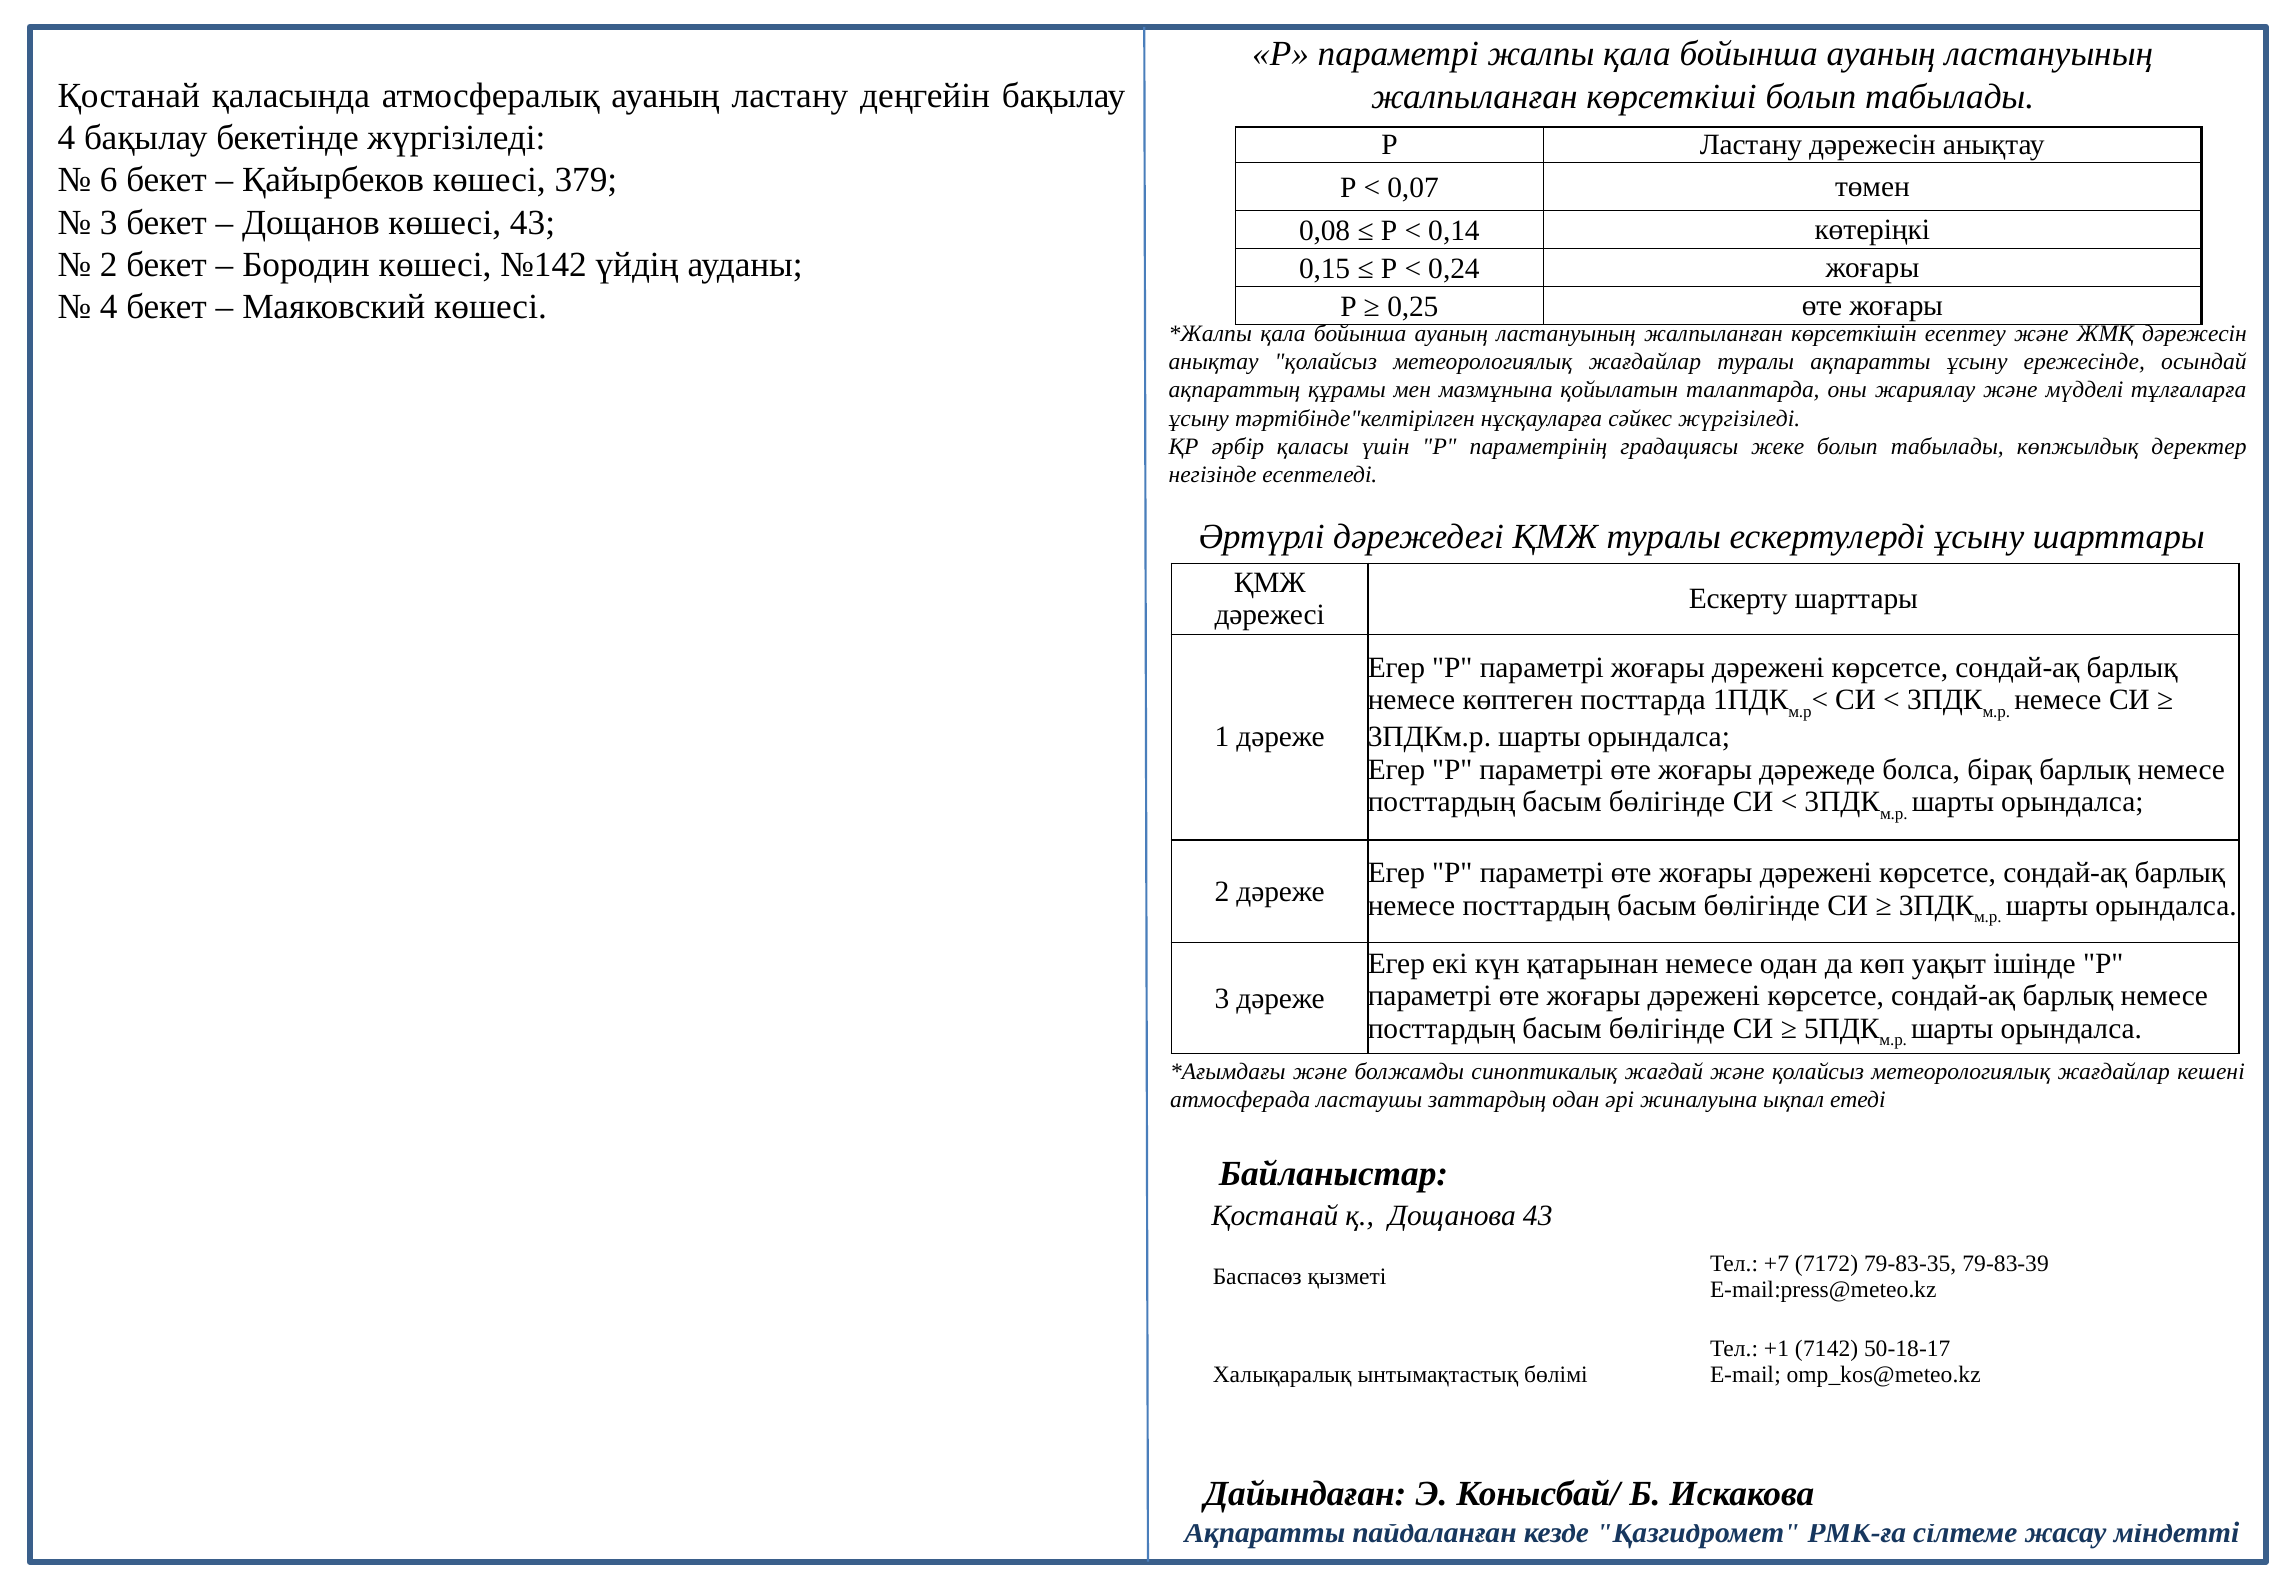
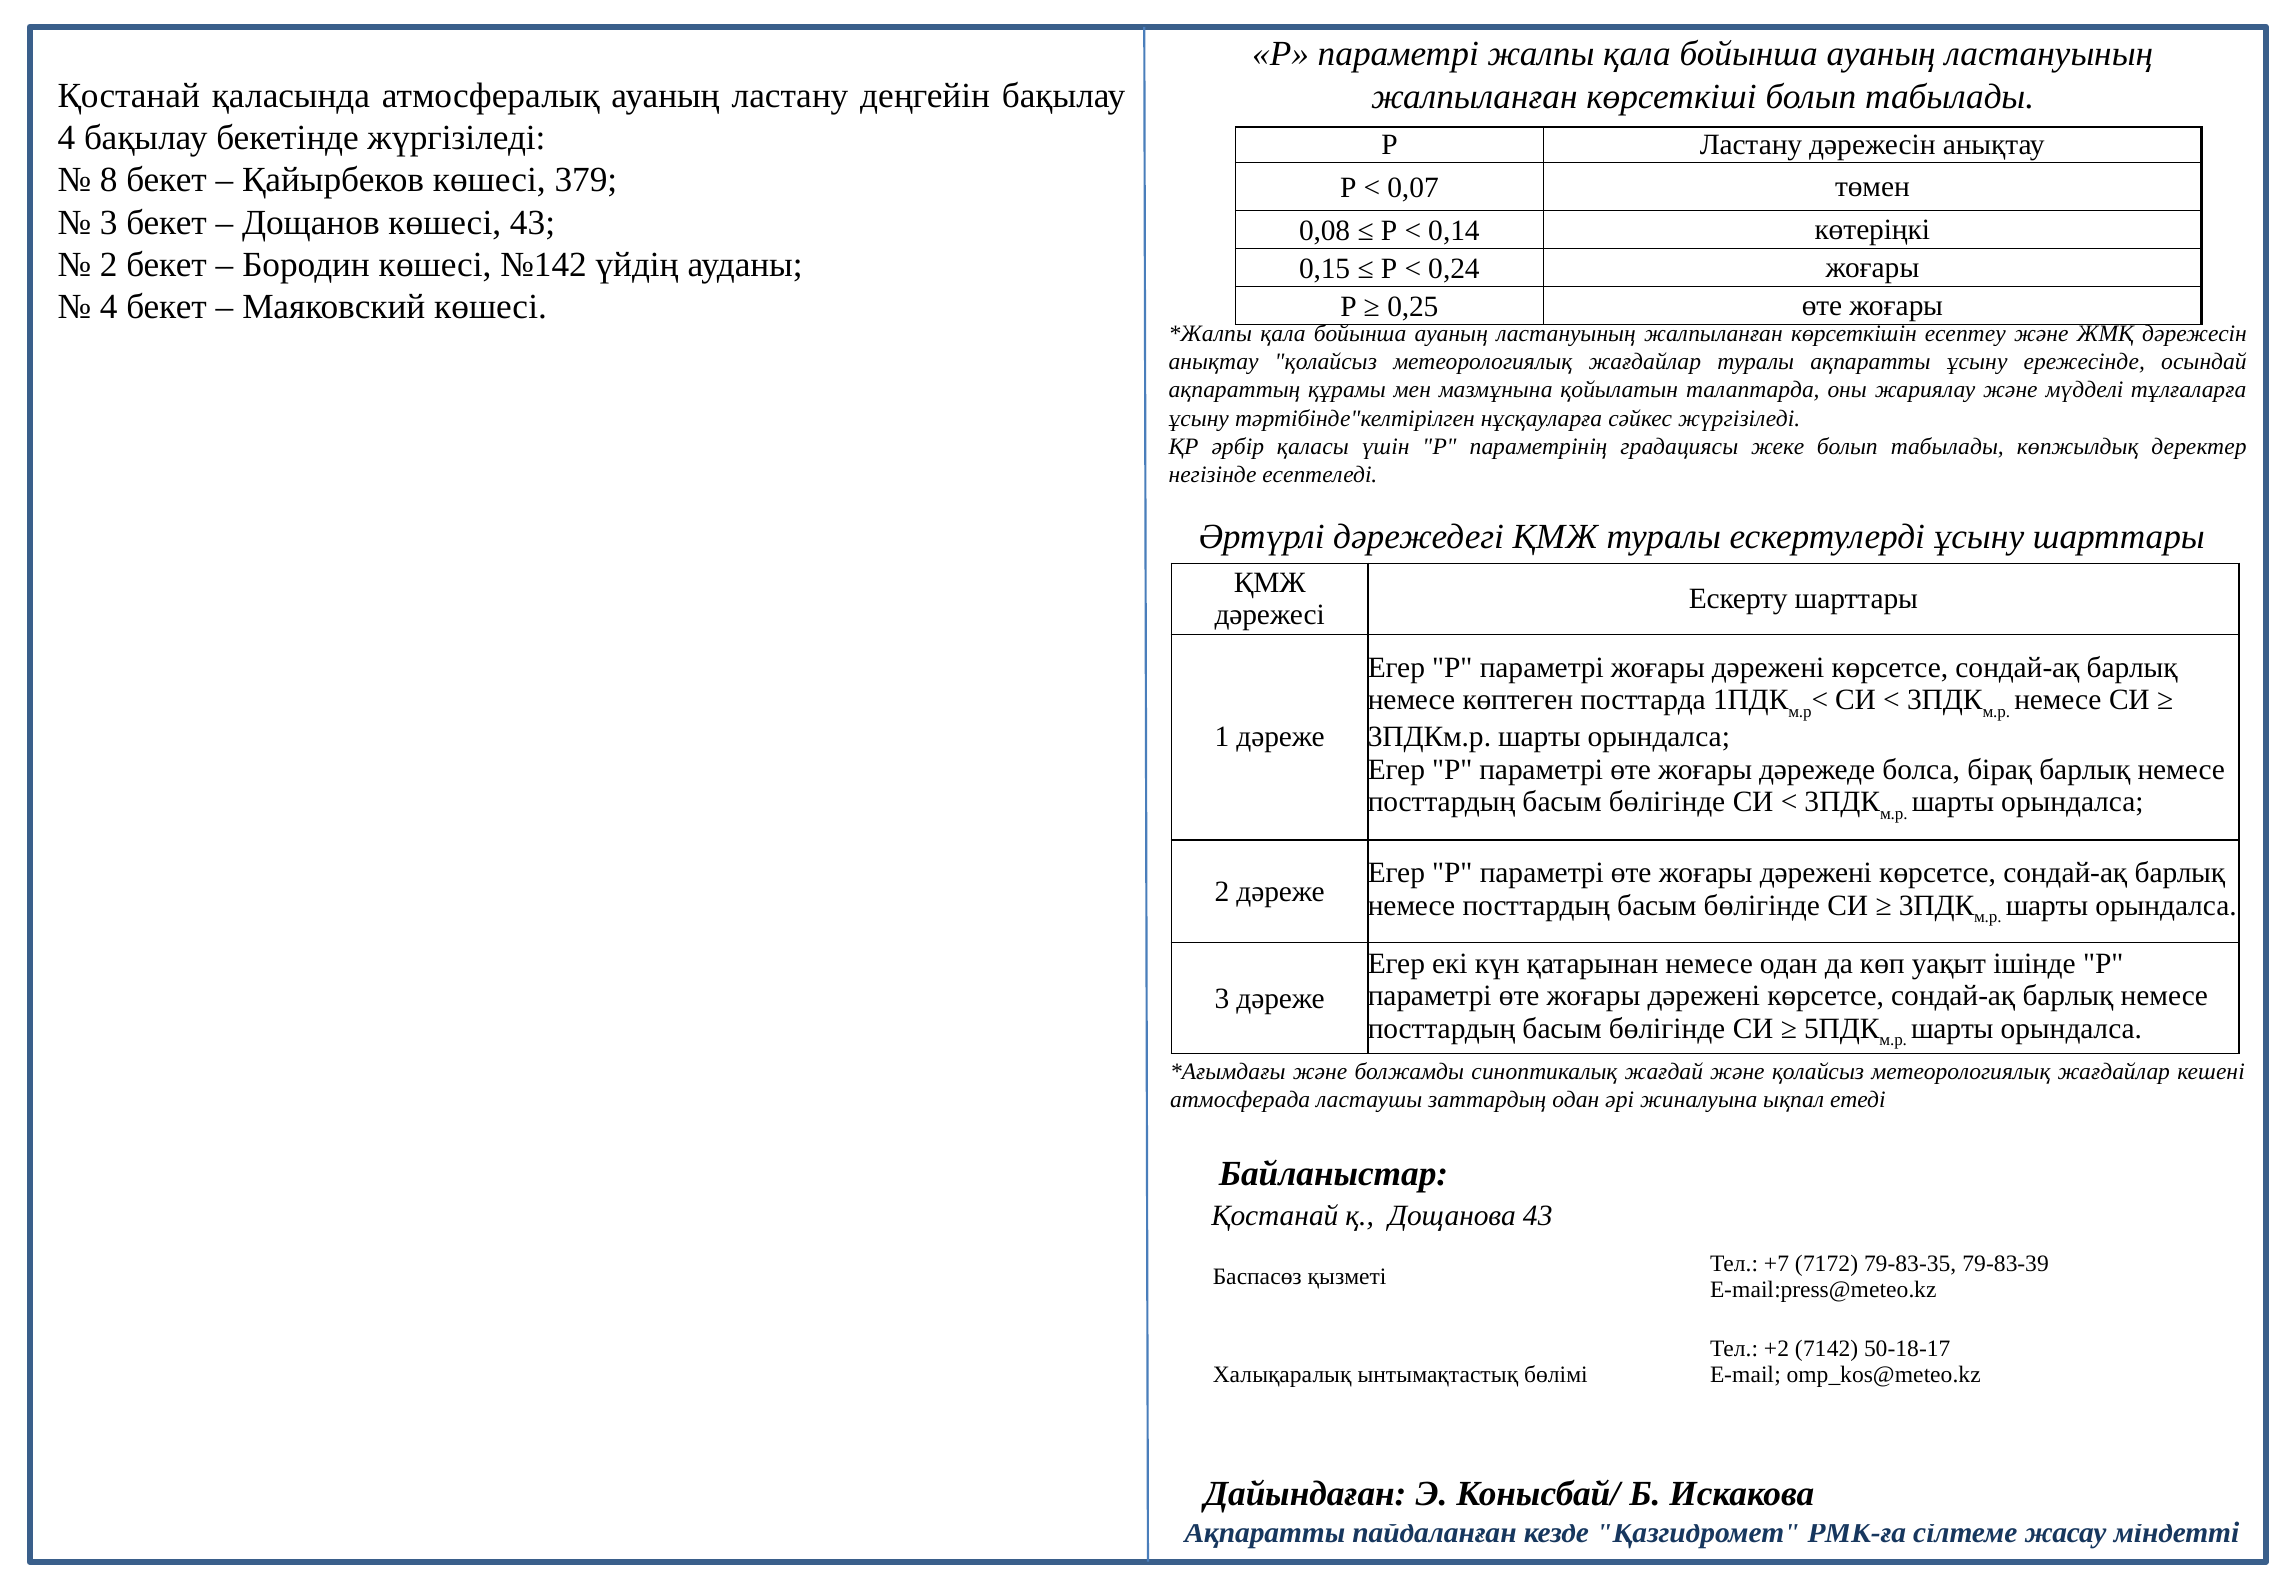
6: 6 -> 8 (109, 180)
+1: +1 -> +2 (1776, 1350)
